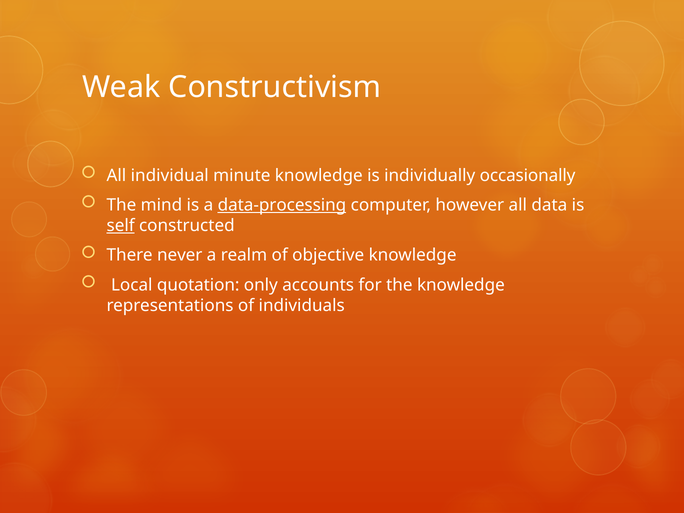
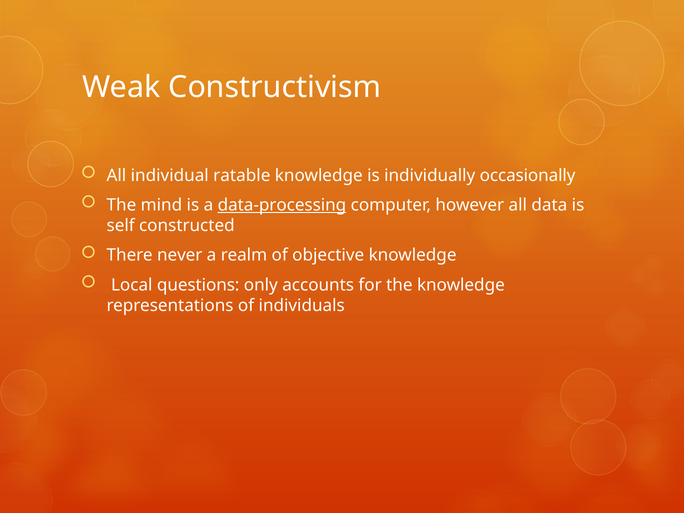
minute: minute -> ratable (242, 175)
self underline: present -> none (121, 226)
quotation: quotation -> questions (198, 285)
